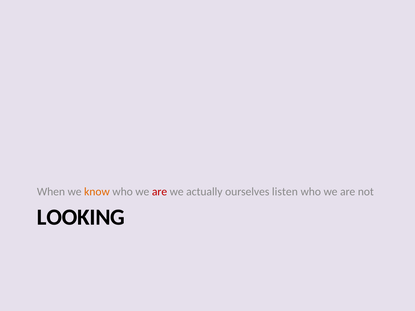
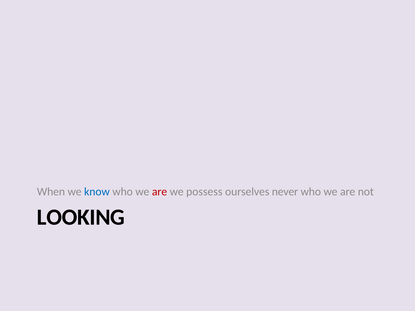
know colour: orange -> blue (97, 192)
actually: actually -> possess (204, 192)
listen: listen -> never (285, 192)
